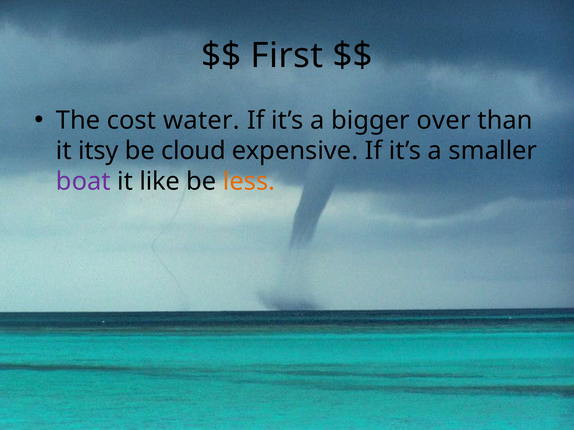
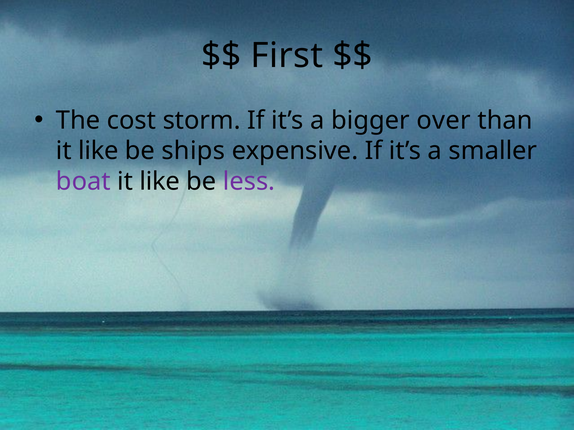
water: water -> storm (202, 120)
itsy: itsy -> like (98, 151)
cloud: cloud -> ships (193, 151)
less colour: orange -> purple (249, 182)
